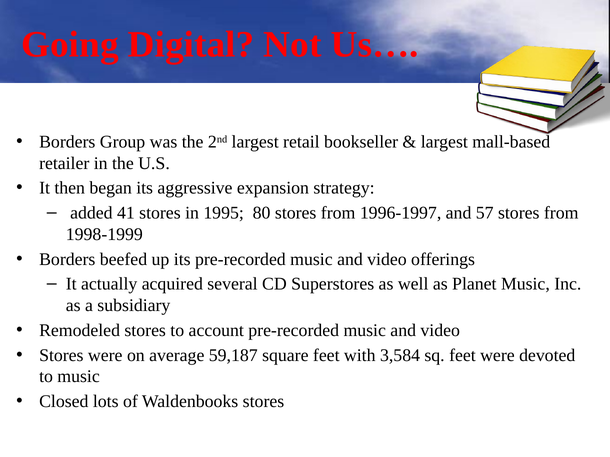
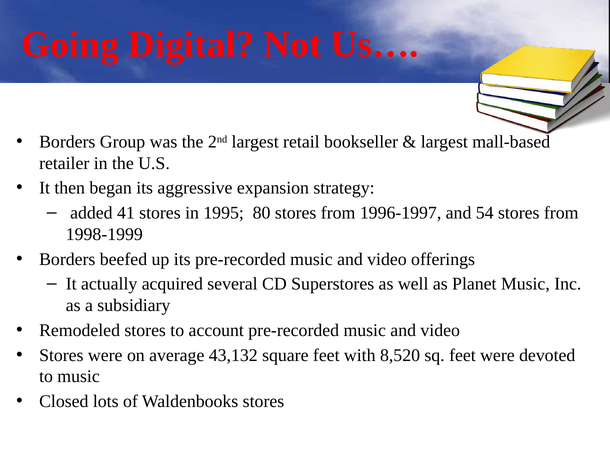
57: 57 -> 54 (485, 213)
59,187: 59,187 -> 43,132 (233, 356)
3,584: 3,584 -> 8,520 (400, 356)
